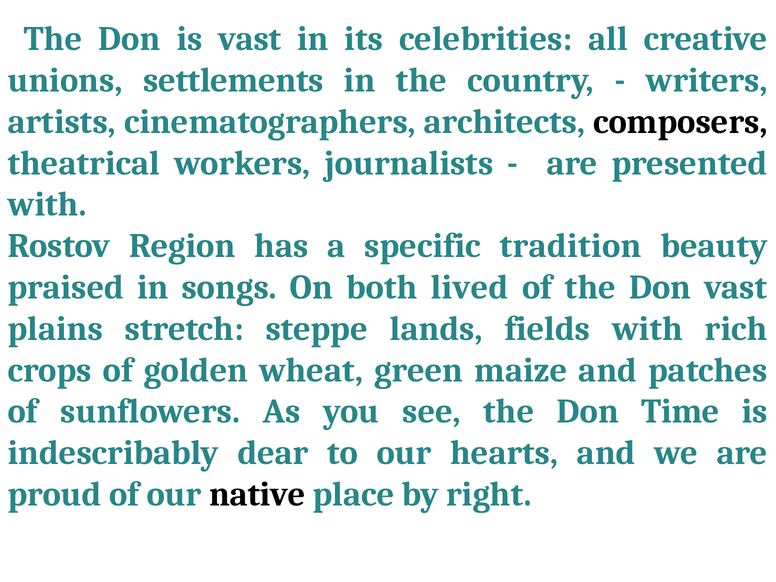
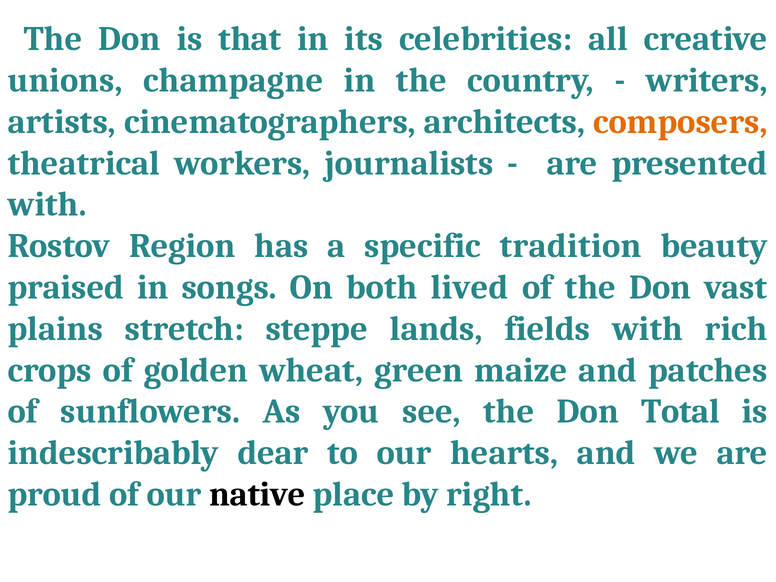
is vast: vast -> that (250, 39)
settlements: settlements -> champagne (233, 80)
composers colour: black -> orange (680, 122)
Time: Time -> Total (680, 412)
